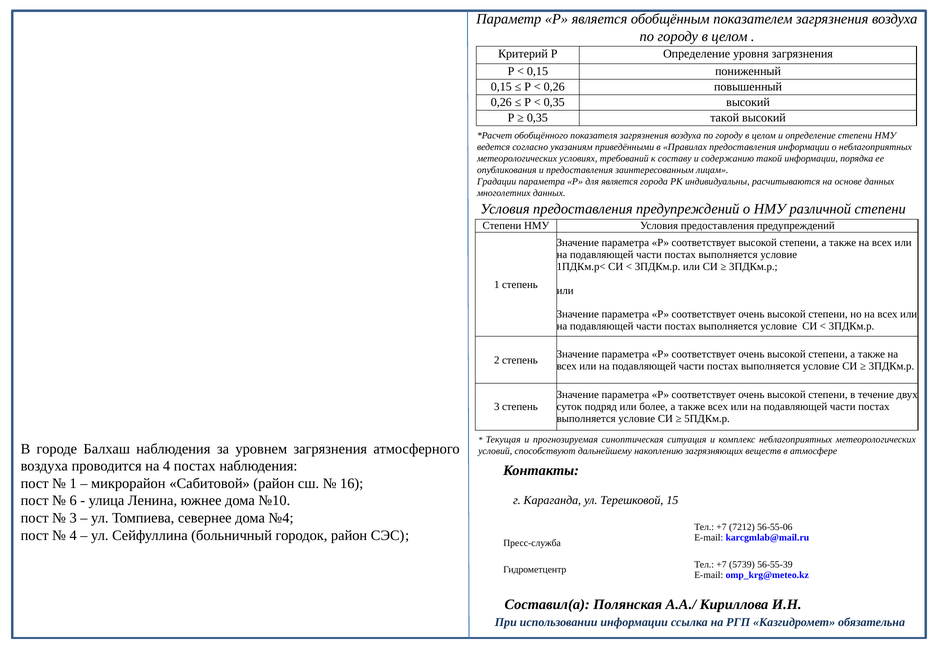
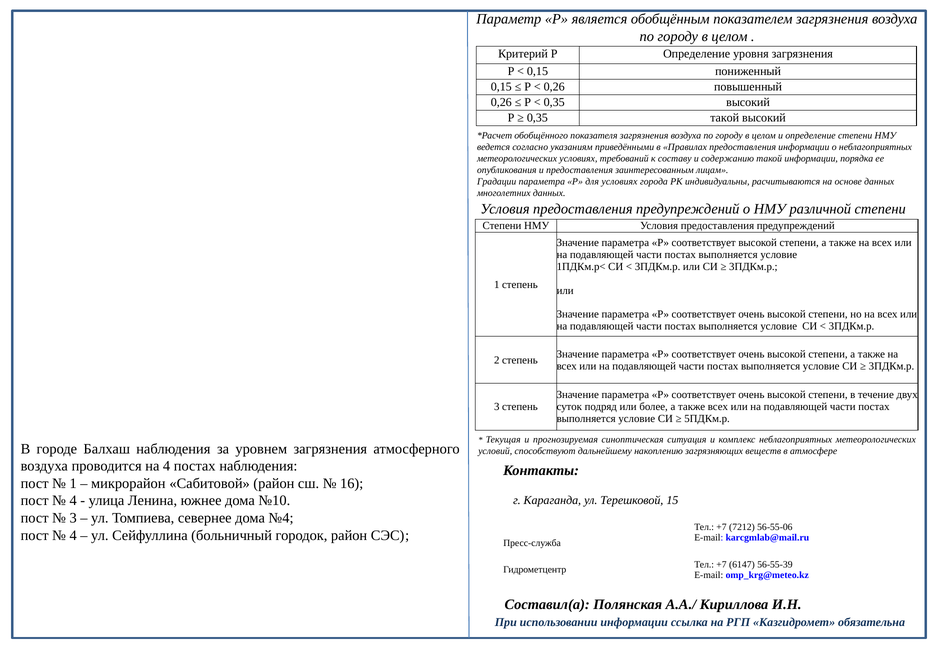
для является: является -> условиях (619, 182)
6: 6 -> 4 (73, 501)
5739: 5739 -> 6147 (742, 565)
